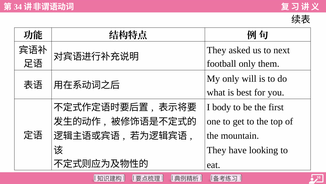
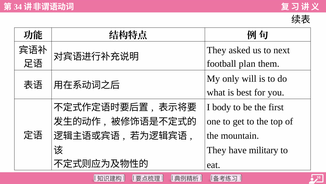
football only: only -> plan (247, 64)
looking: looking -> military (264, 150)
